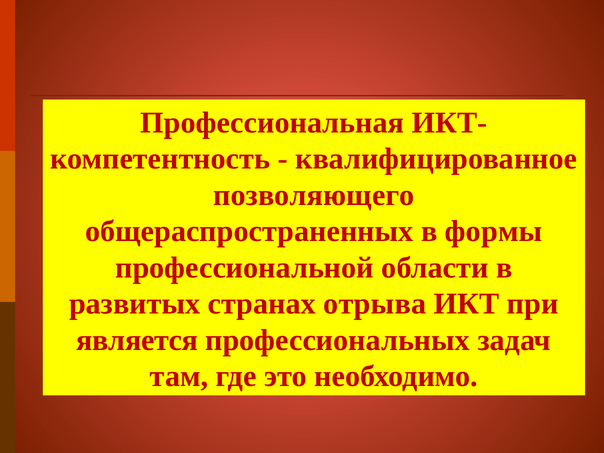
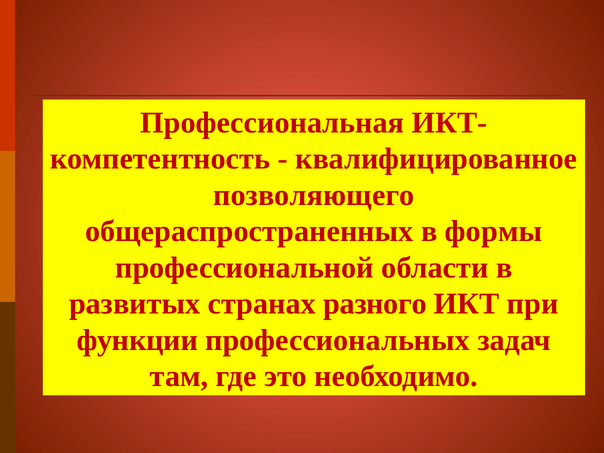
отрыва: отрыва -> разного (375, 304)
является: является -> функции (137, 340)
